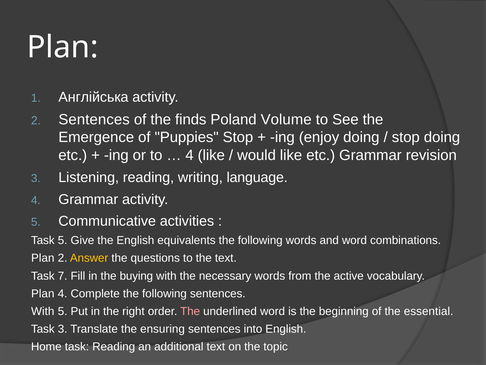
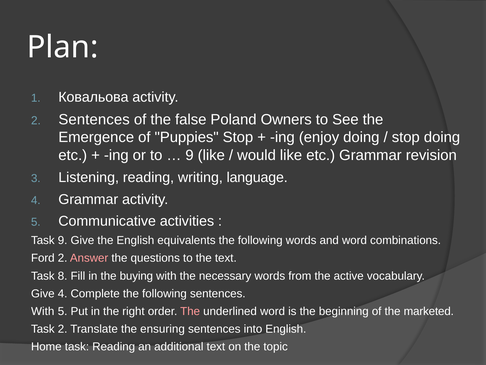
Англійська: Англійська -> Ковальова (93, 97)
finds: finds -> false (191, 119)
Volume: Volume -> Owners (286, 119)
4: 4 -> 9 (190, 155)
Task 5: 5 -> 9 (63, 240)
Plan: Plan -> Ford (43, 258)
Answer colour: yellow -> pink (89, 258)
7: 7 -> 8 (63, 276)
Plan: Plan -> Give (43, 293)
essential: essential -> marketed (429, 311)
Task 3: 3 -> 2 (63, 329)
